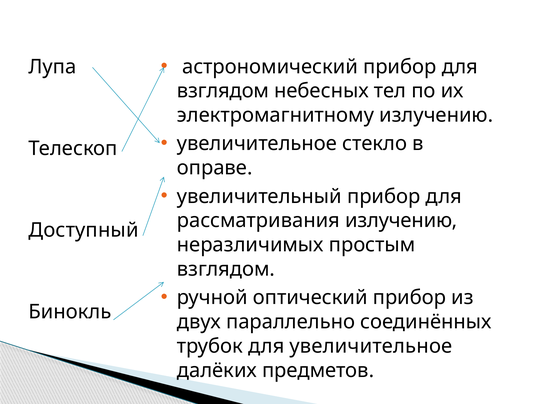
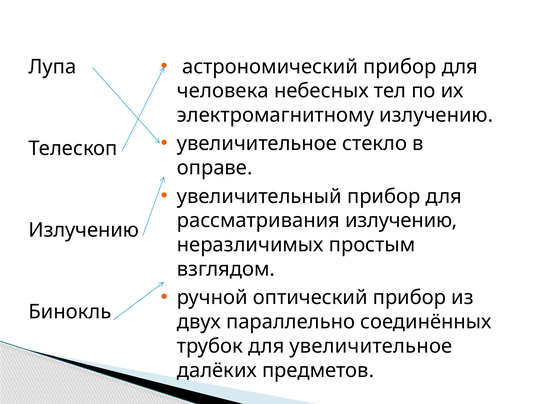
взглядом: взглядом -> человека (223, 91)
Доступный: Доступный -> Излучению (84, 230)
